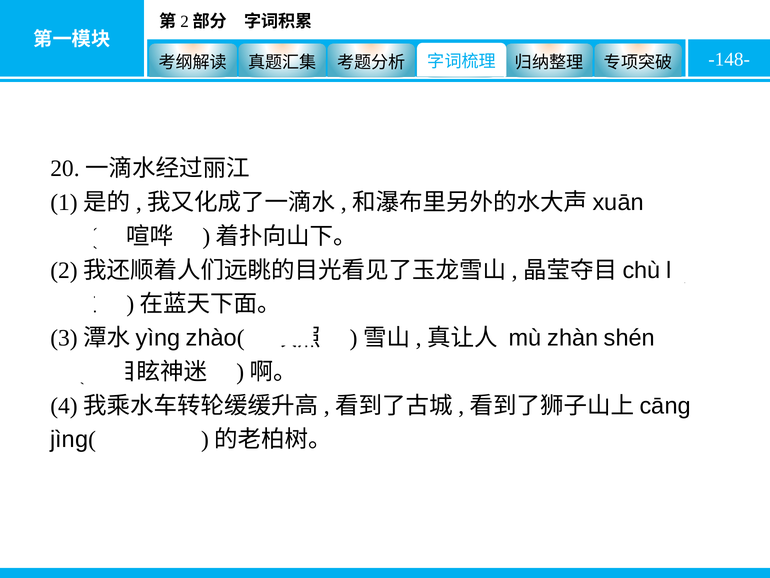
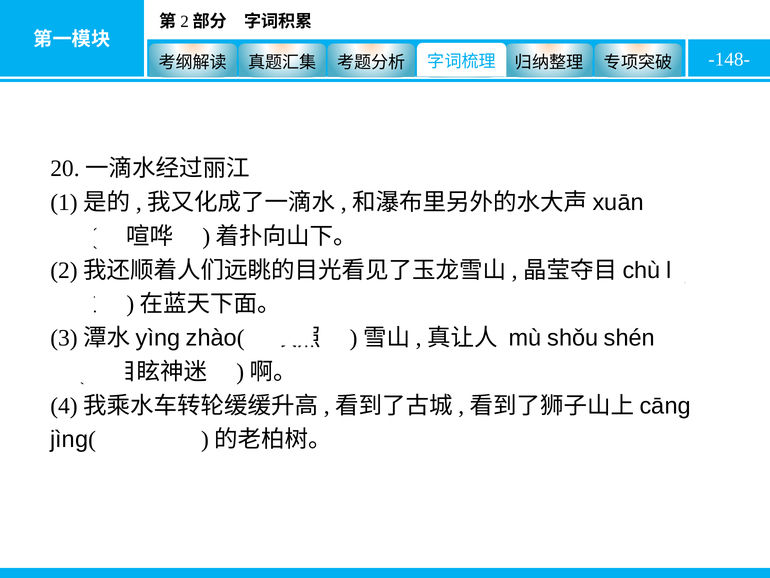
zhàn: zhàn -> shǒu (573, 338)
